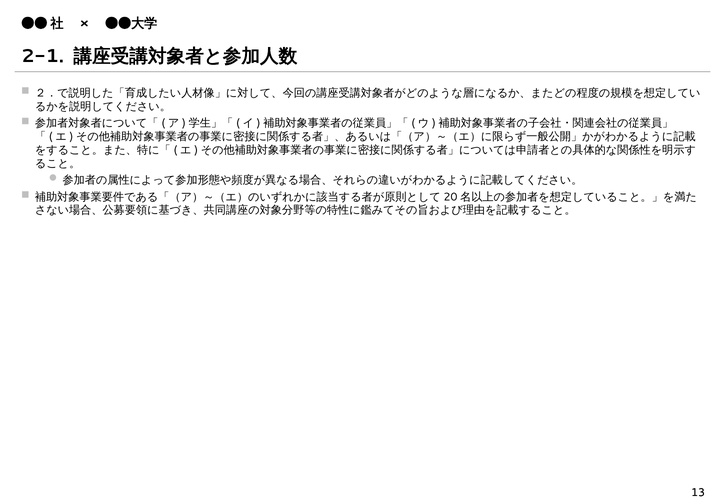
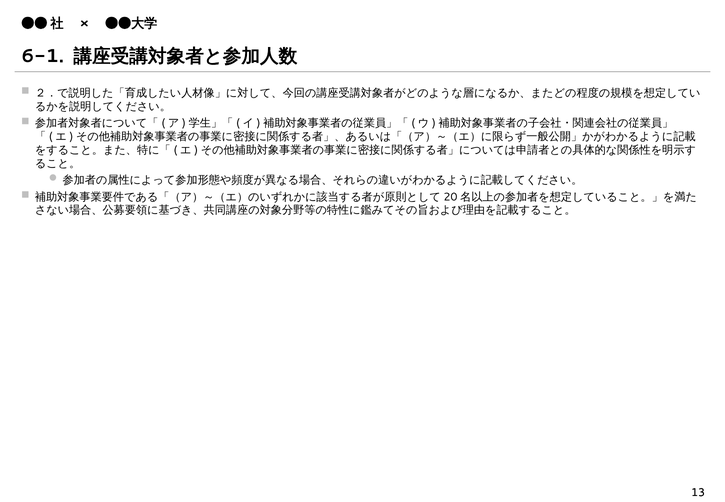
2-1: 2-1 -> 6-1 (43, 56)
